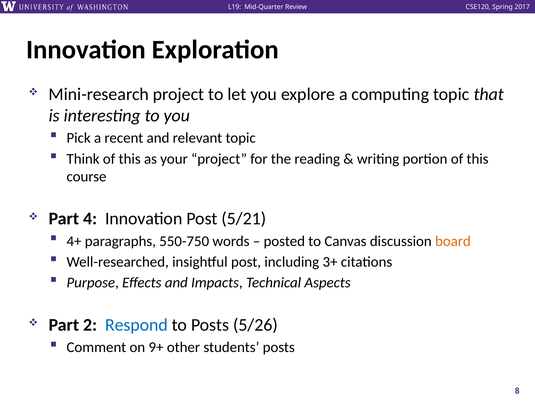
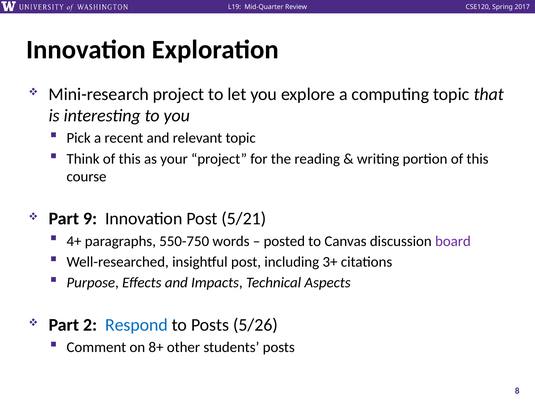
4: 4 -> 9 (90, 219)
board colour: orange -> purple (453, 241)
9+: 9+ -> 8+ (156, 347)
